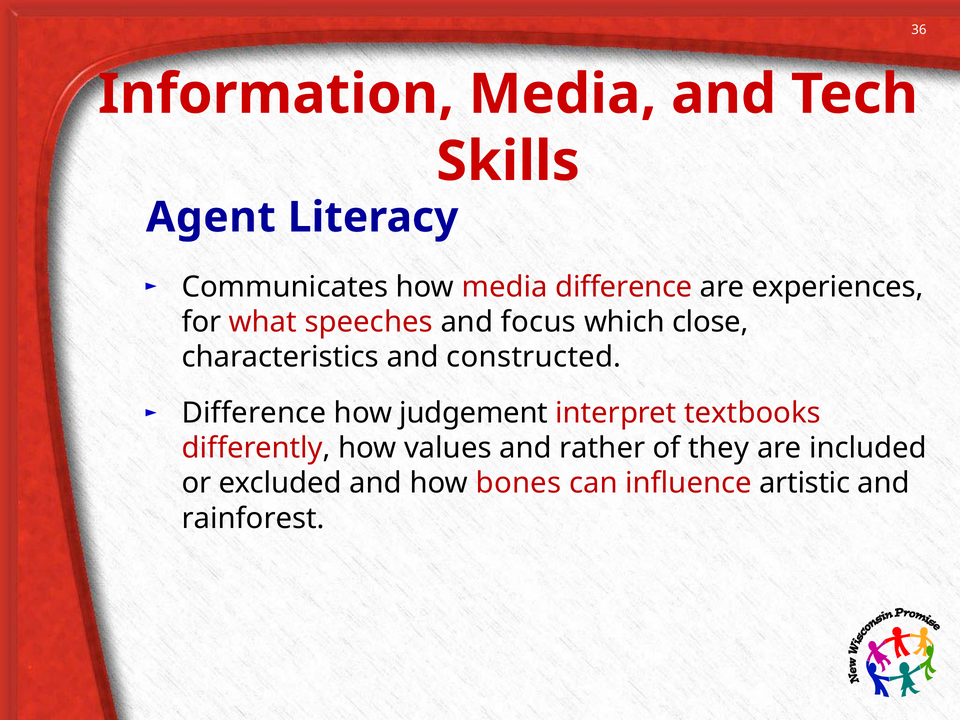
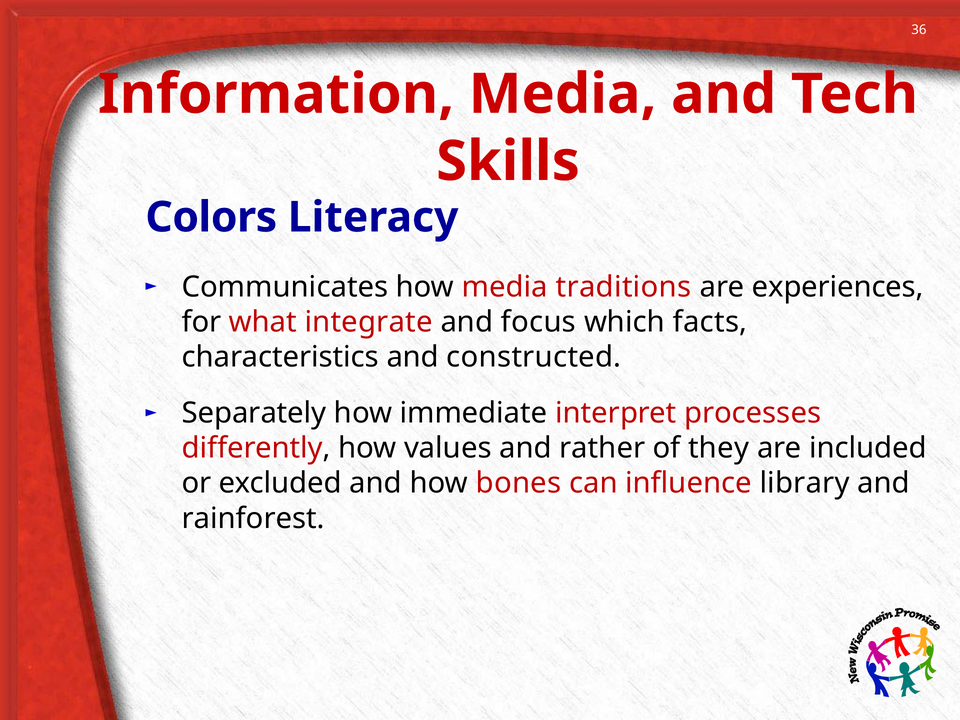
Agent: Agent -> Colors (211, 217)
media difference: difference -> traditions (624, 287)
speeches: speeches -> integrate (369, 322)
close: close -> facts (710, 322)
Difference: Difference -> Separately (254, 413)
judgement: judgement -> immediate (474, 413)
textbooks: textbooks -> processes (753, 413)
artistic: artistic -> library (805, 483)
